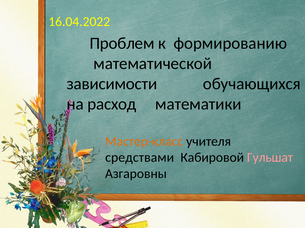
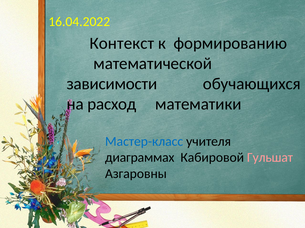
Проблем: Проблем -> Контекст (122, 43)
Мастер-класс colour: orange -> blue (144, 142)
средствами: средствами -> диаграммах (140, 158)
